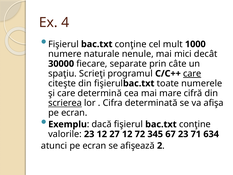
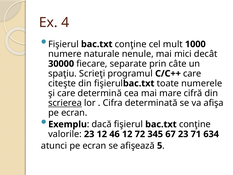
care underline: present -> none (192, 73)
27: 27 -> 46 (115, 134)
2: 2 -> 5 (160, 145)
